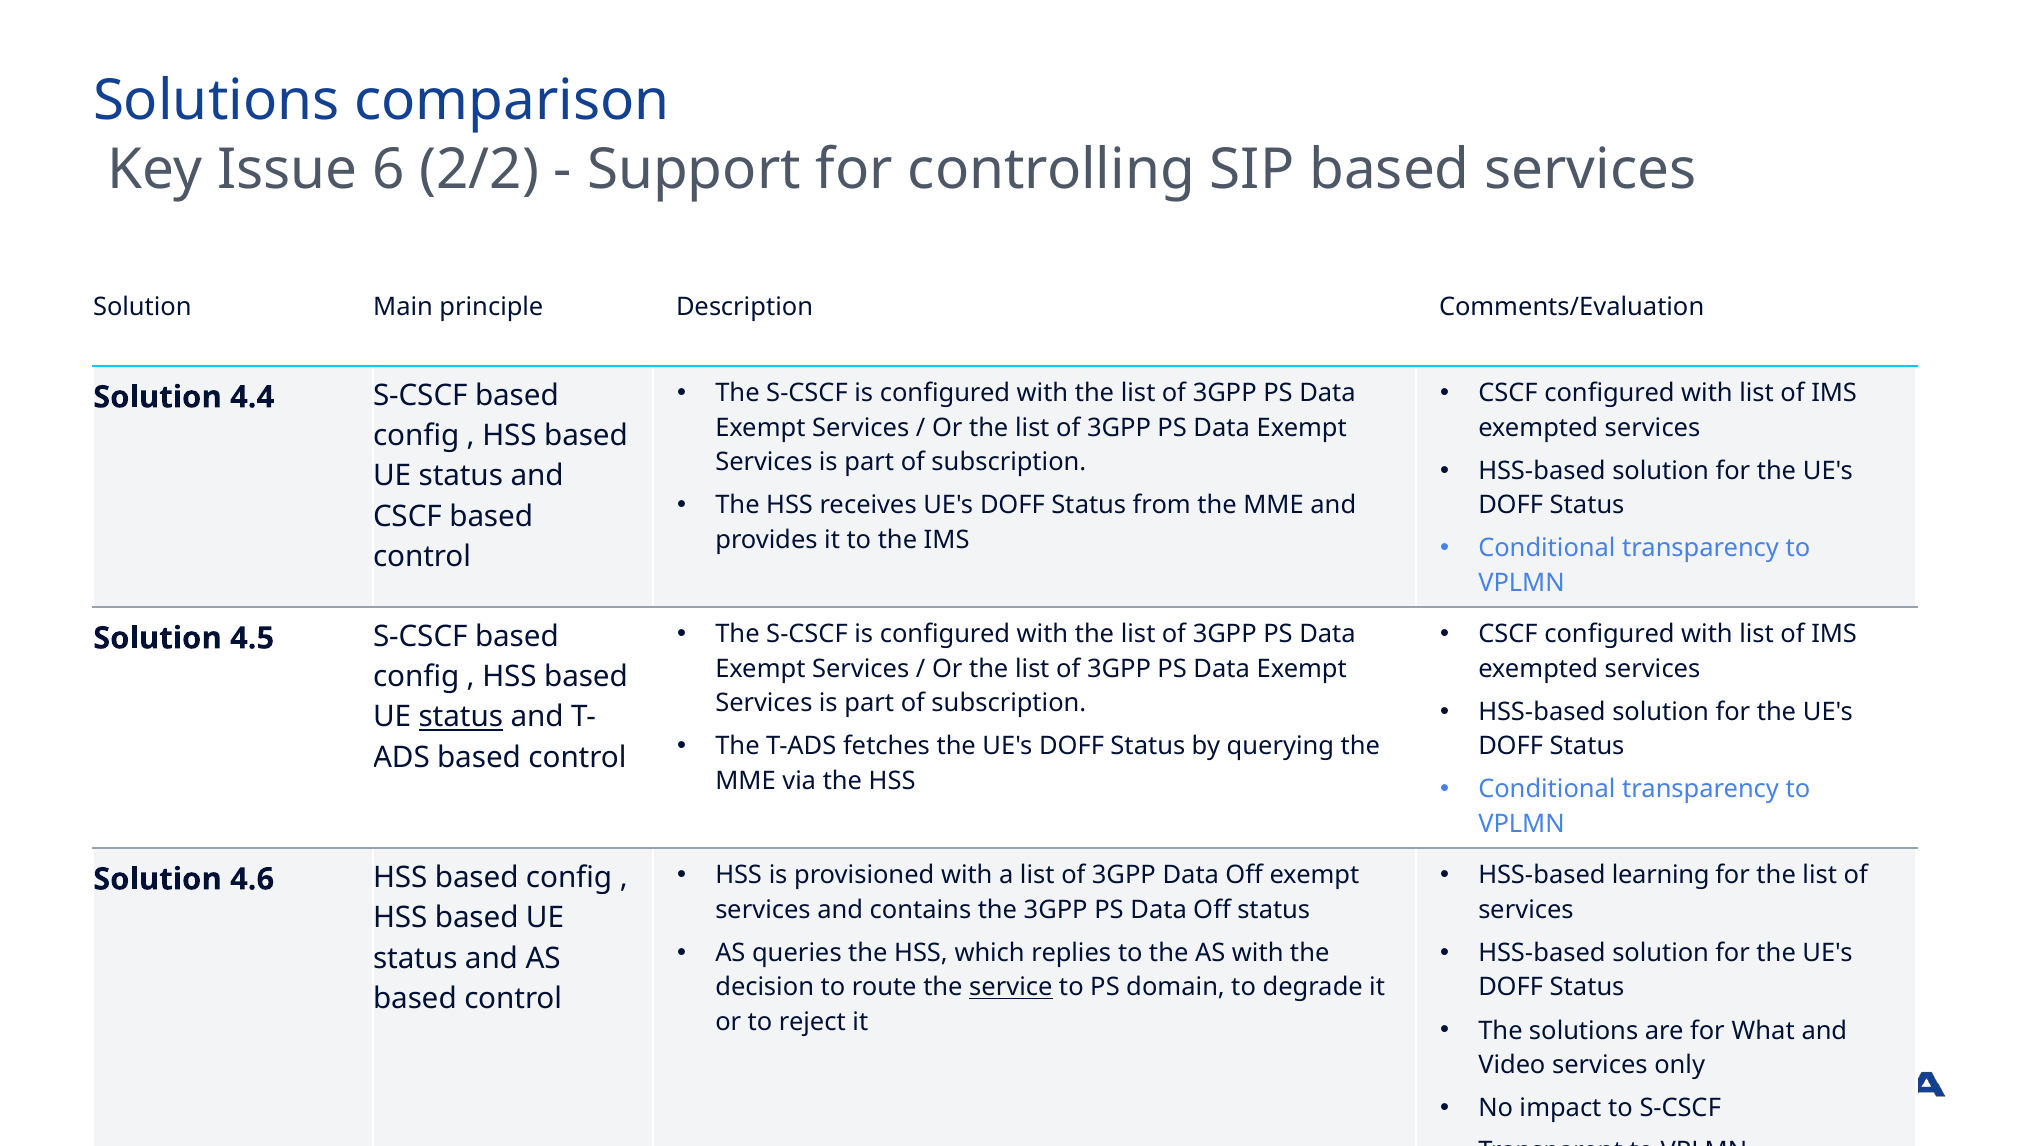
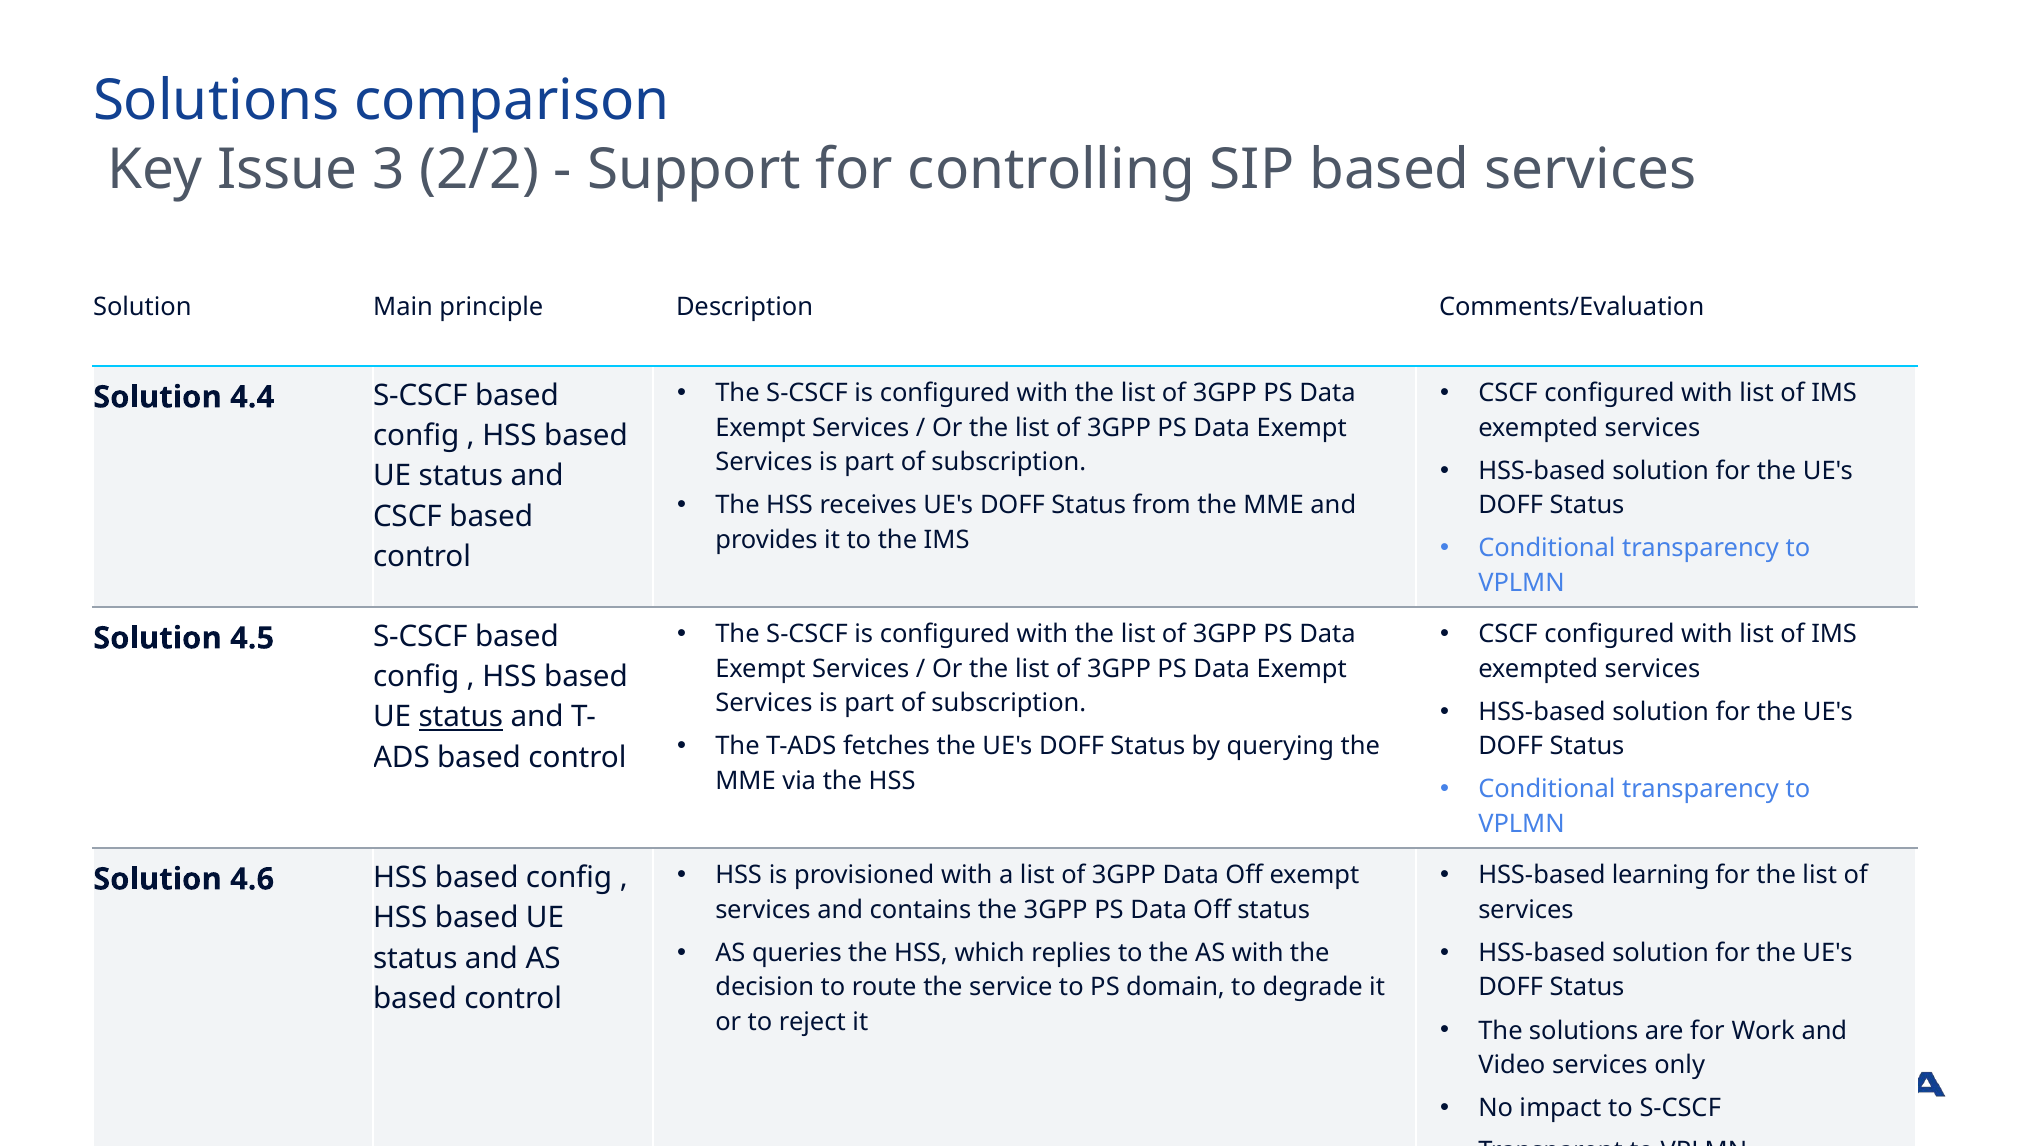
6: 6 -> 3 (389, 169)
service underline: present -> none (1011, 987)
What: What -> Work (1763, 1030)
